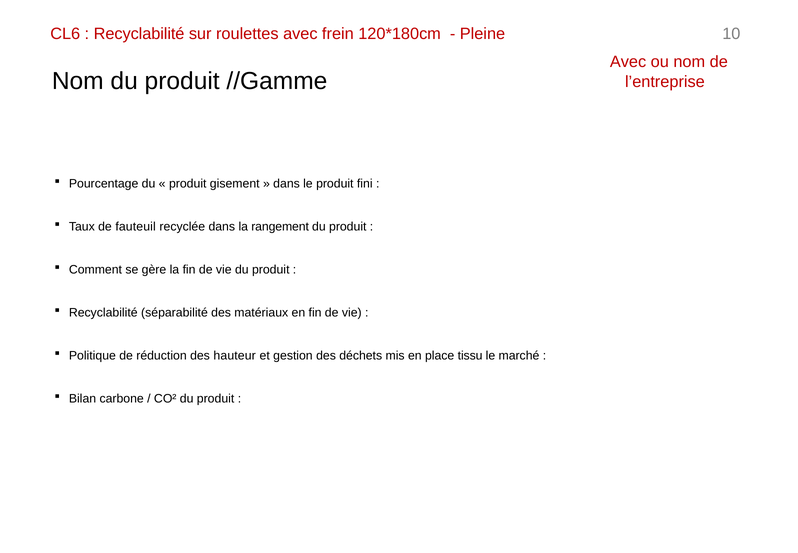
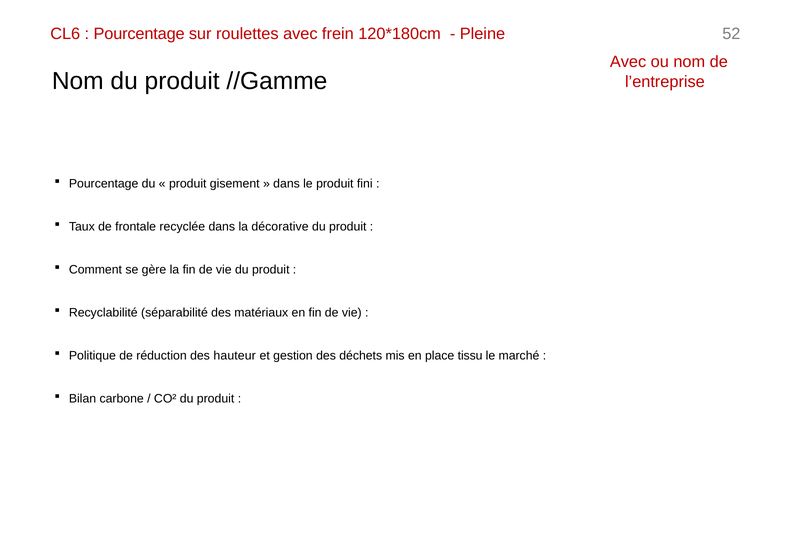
Recyclabilité: Recyclabilité -> Pourcentage (139, 34)
10: 10 -> 52 (731, 34)
fauteuil: fauteuil -> frontale (136, 226)
rangement: rangement -> décorative (280, 226)
